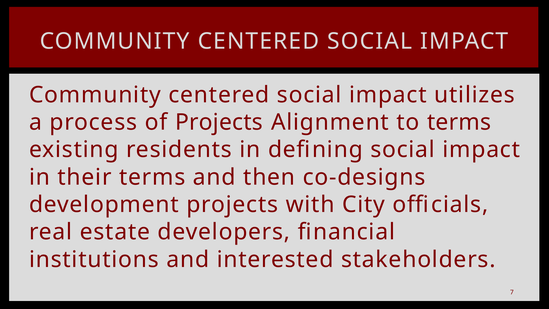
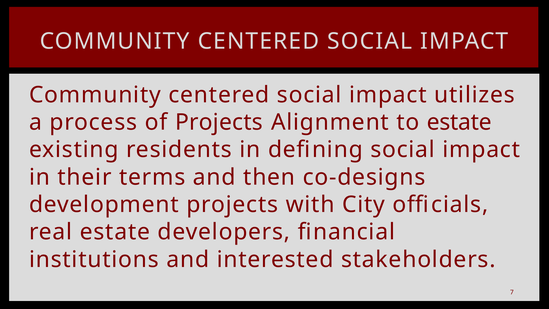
to terms: terms -> estate (459, 122)
